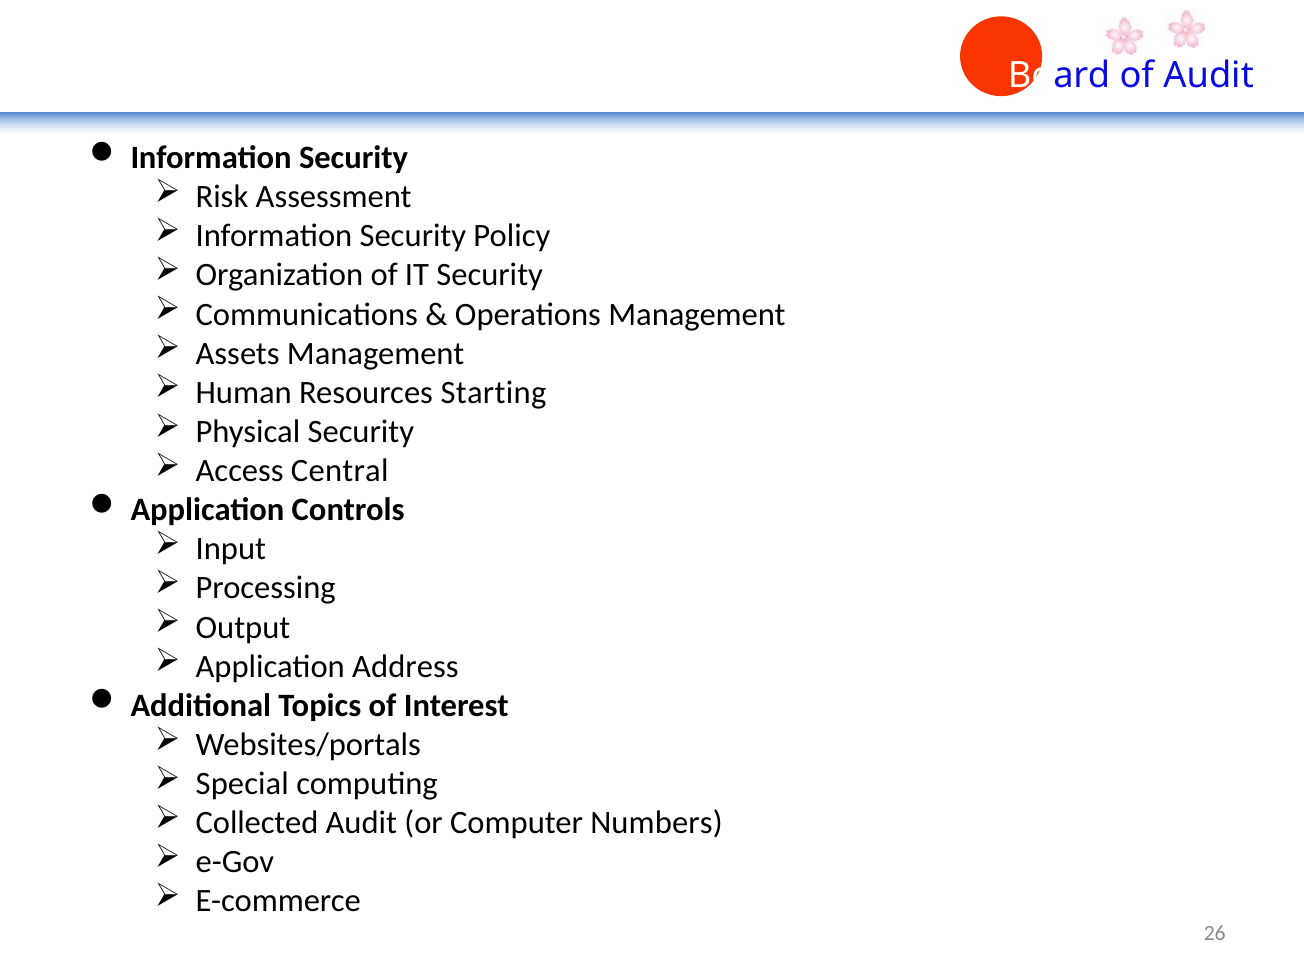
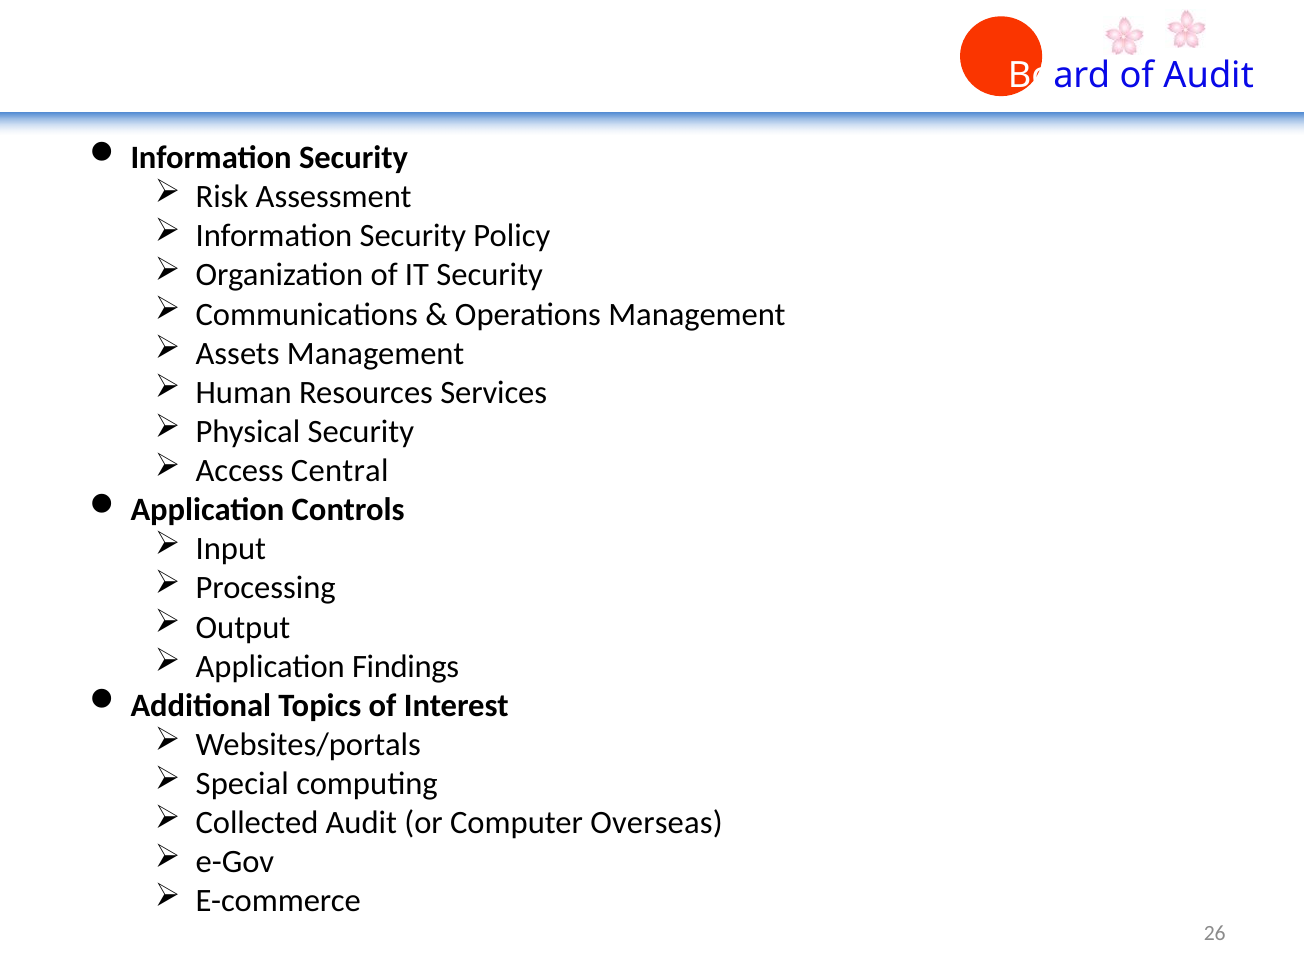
Starting: Starting -> Services (494, 393)
Address: Address -> Findings (406, 666)
Numbers: Numbers -> Overseas (656, 823)
